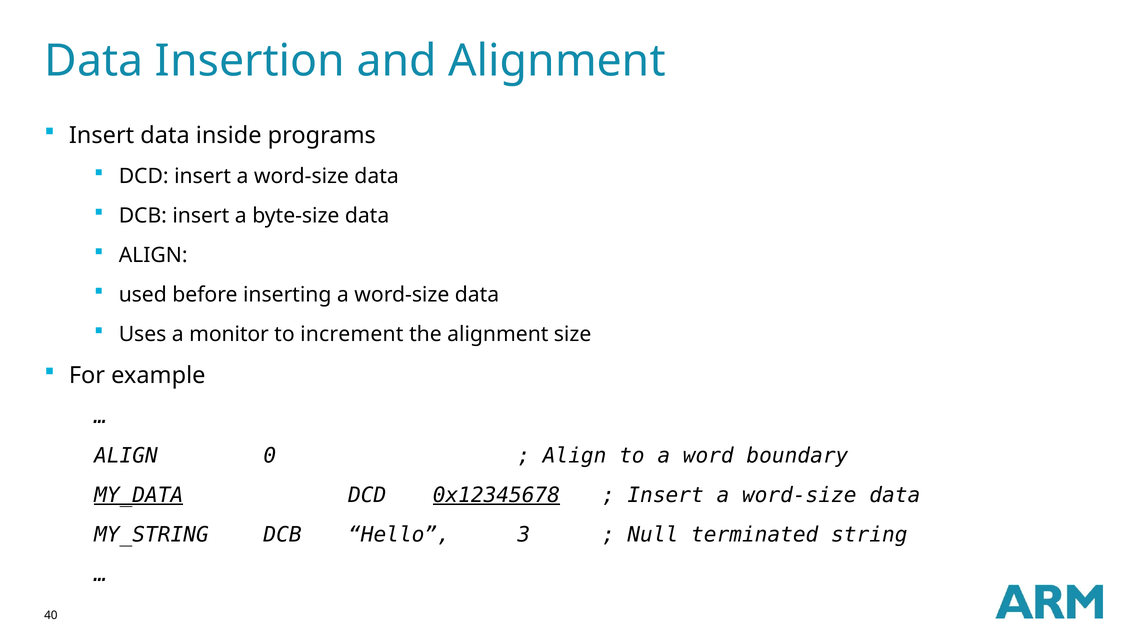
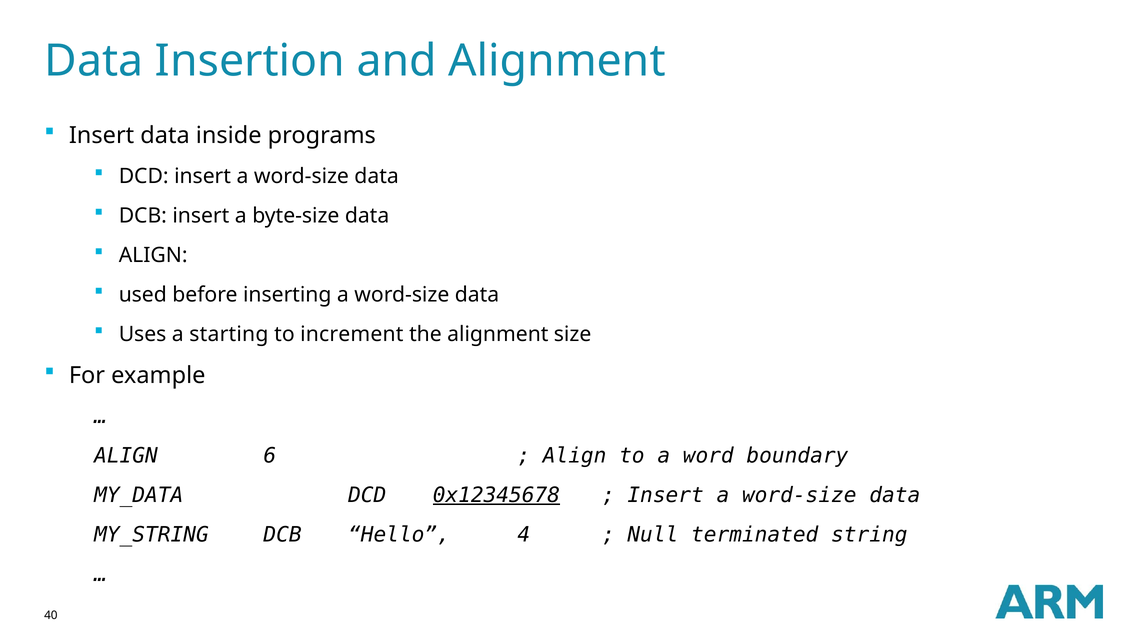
monitor: monitor -> starting (229, 334)
0: 0 -> 6 (270, 456)
MY_DATA underline: present -> none (139, 495)
3: 3 -> 4 (524, 535)
